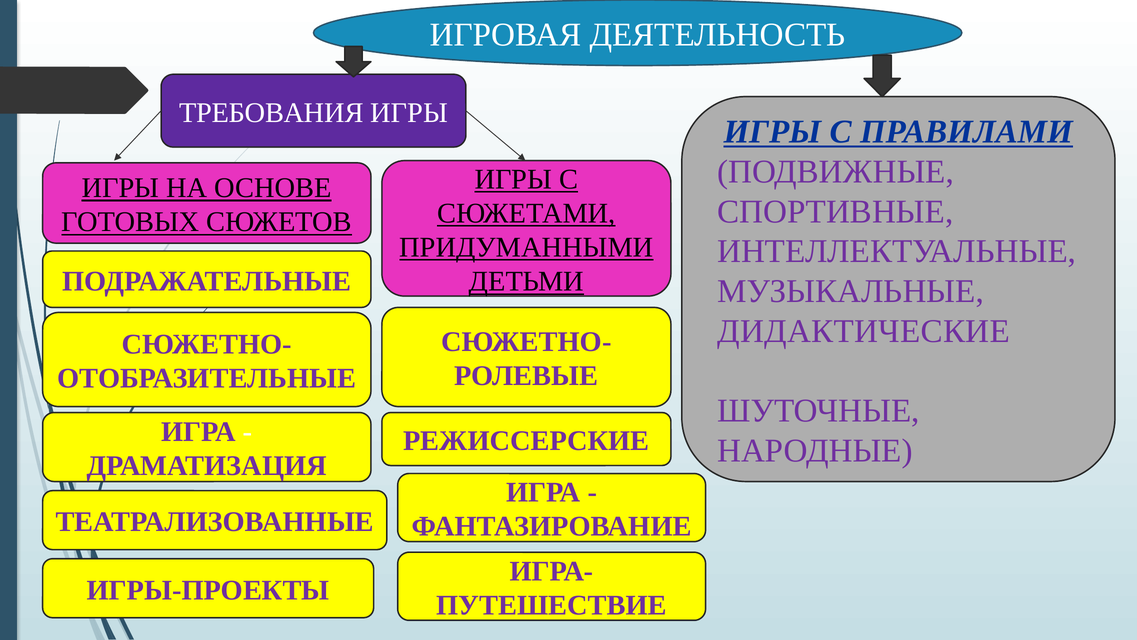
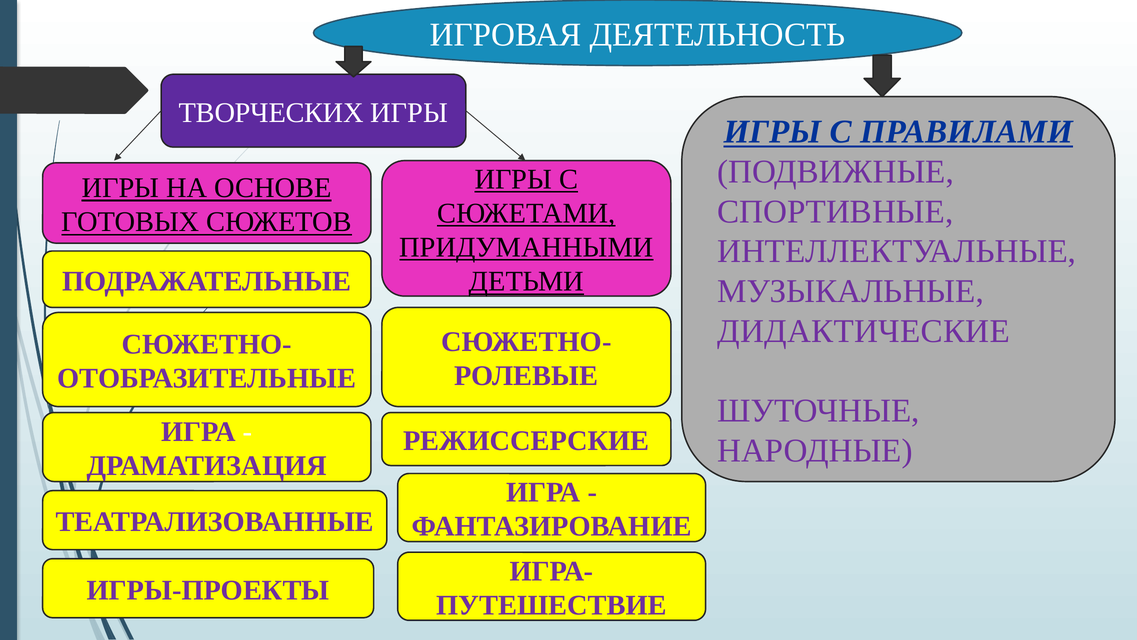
ТРЕБОВАНИЯ: ТРЕБОВАНИЯ -> ТВОРЧЕСКИХ (271, 113)
